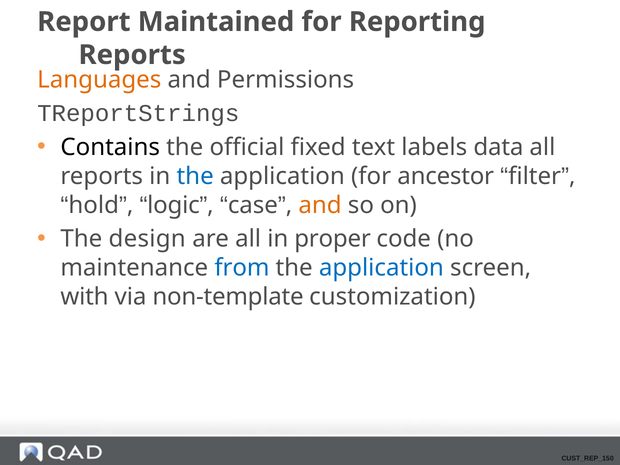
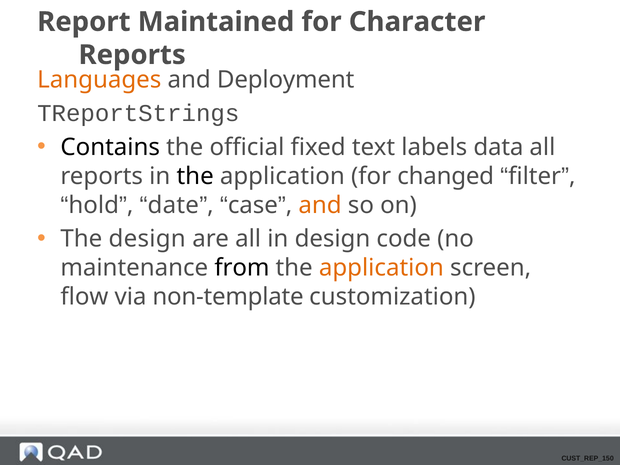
Reporting: Reporting -> Character (417, 22)
Permissions: Permissions -> Deployment (286, 80)
the colour: blue -> black (195, 176)
ancestor: ancestor -> changed (446, 176)
logic: logic -> date (173, 205)
in proper: proper -> design (332, 239)
from colour: blue -> black (242, 268)
application colour: blue -> orange (381, 268)
with: with -> flow (84, 297)
